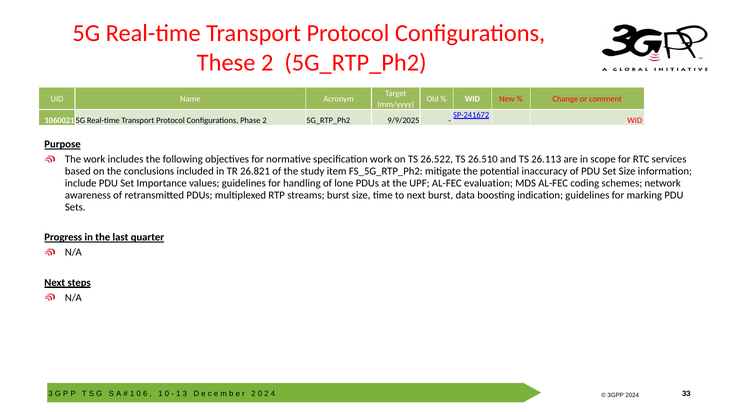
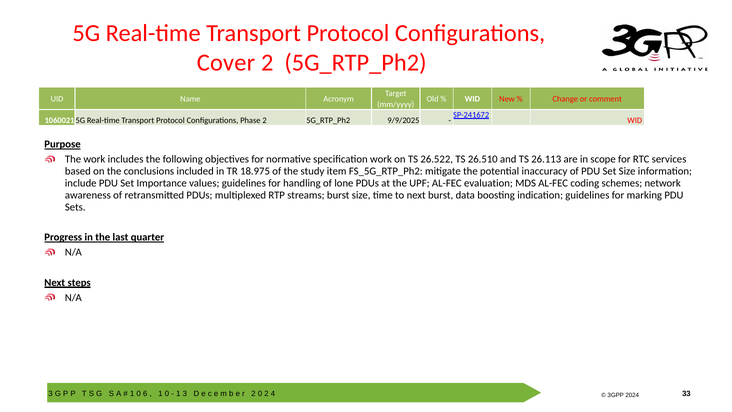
These: These -> Cover (226, 62)
26.821: 26.821 -> 18.975 (255, 171)
